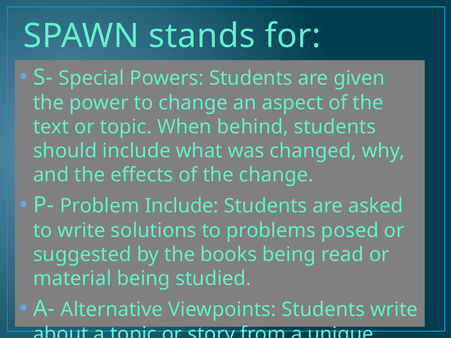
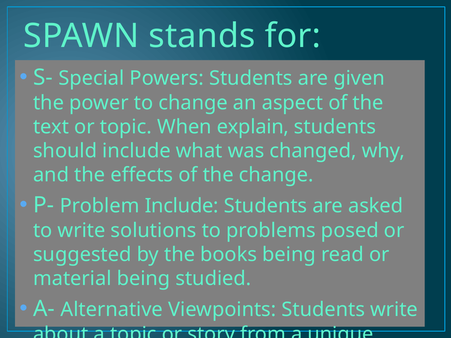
behind: behind -> explain (253, 127)
